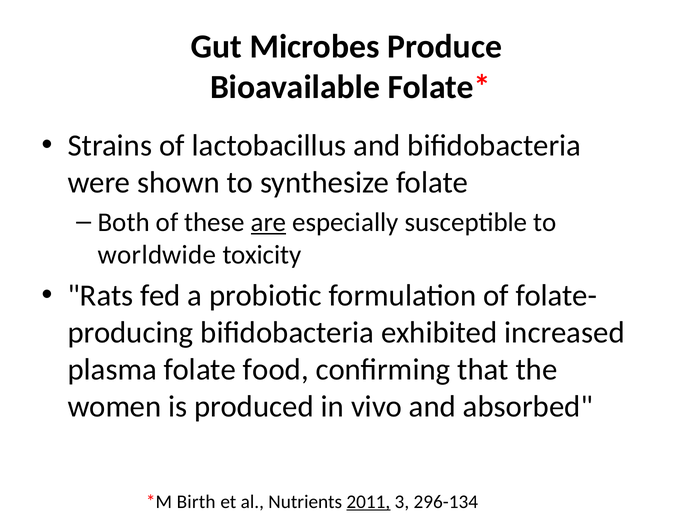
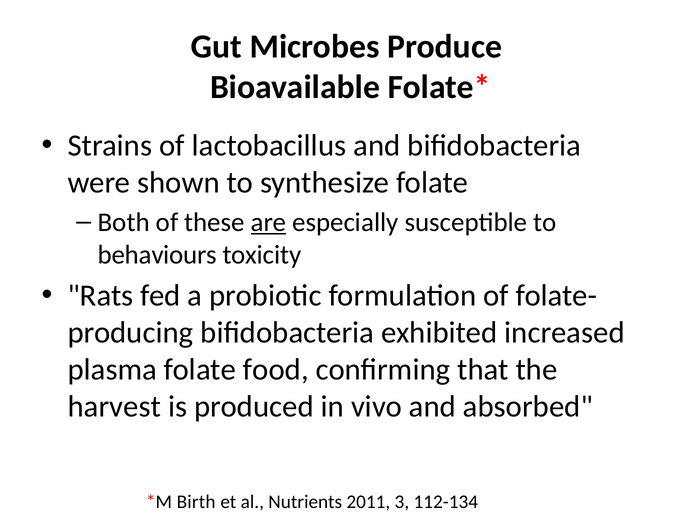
worldwide: worldwide -> behaviours (157, 254)
women: women -> harvest (114, 407)
2011 underline: present -> none (368, 501)
296-134: 296-134 -> 112-134 (446, 501)
